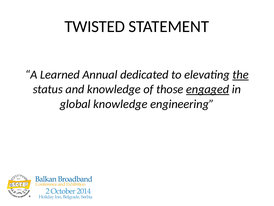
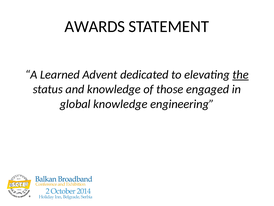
TWISTED: TWISTED -> AWARDS (95, 27)
Annual: Annual -> Advent (100, 75)
engaged underline: present -> none (208, 89)
